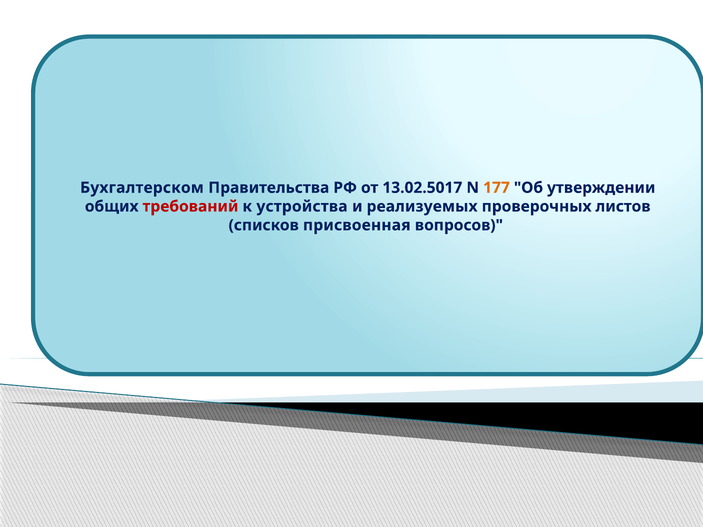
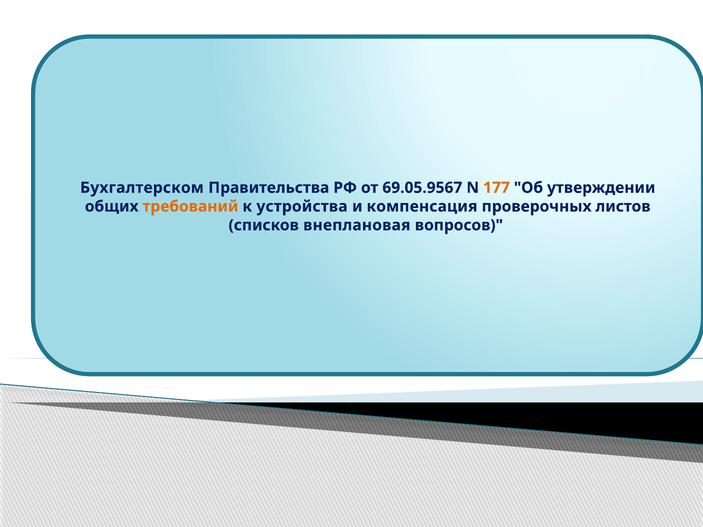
13.02.5017: 13.02.5017 -> 69.05.9567 (422, 188)
требований colour: red -> orange (190, 207)
реализуемых: реализуемых -> компенсация (422, 207)
присвоенная: присвоенная -> внеплановая (357, 225)
